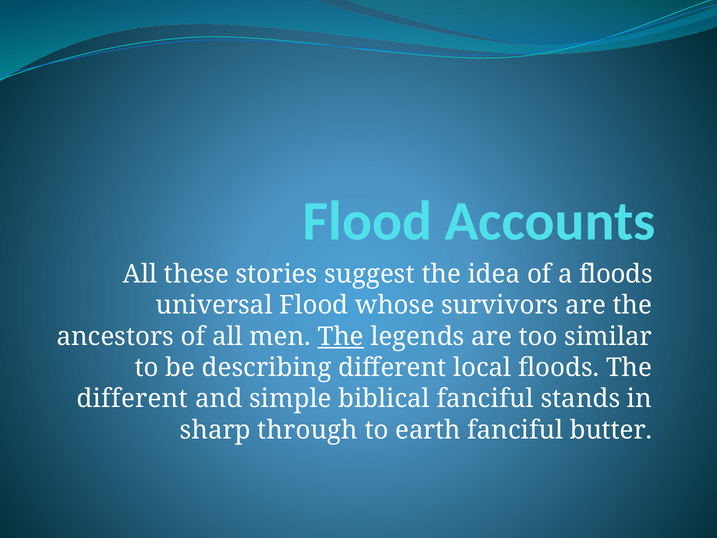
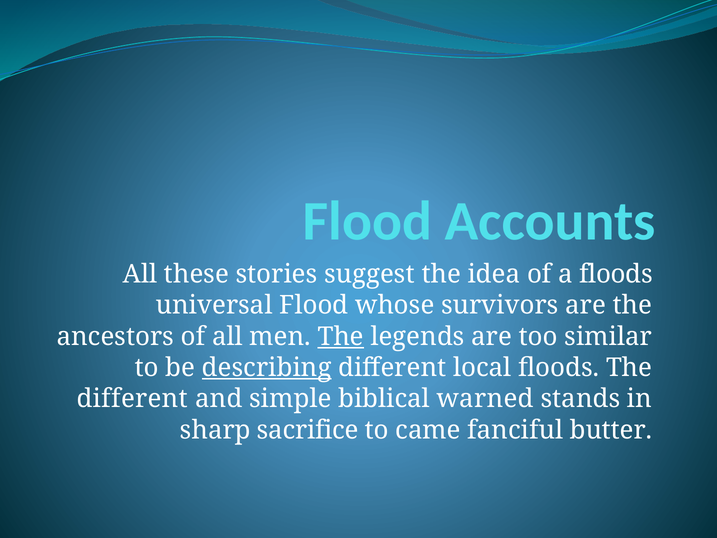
describing underline: none -> present (267, 367)
biblical fanciful: fanciful -> warned (485, 399)
through: through -> sacrifice (308, 430)
earth: earth -> came (428, 430)
